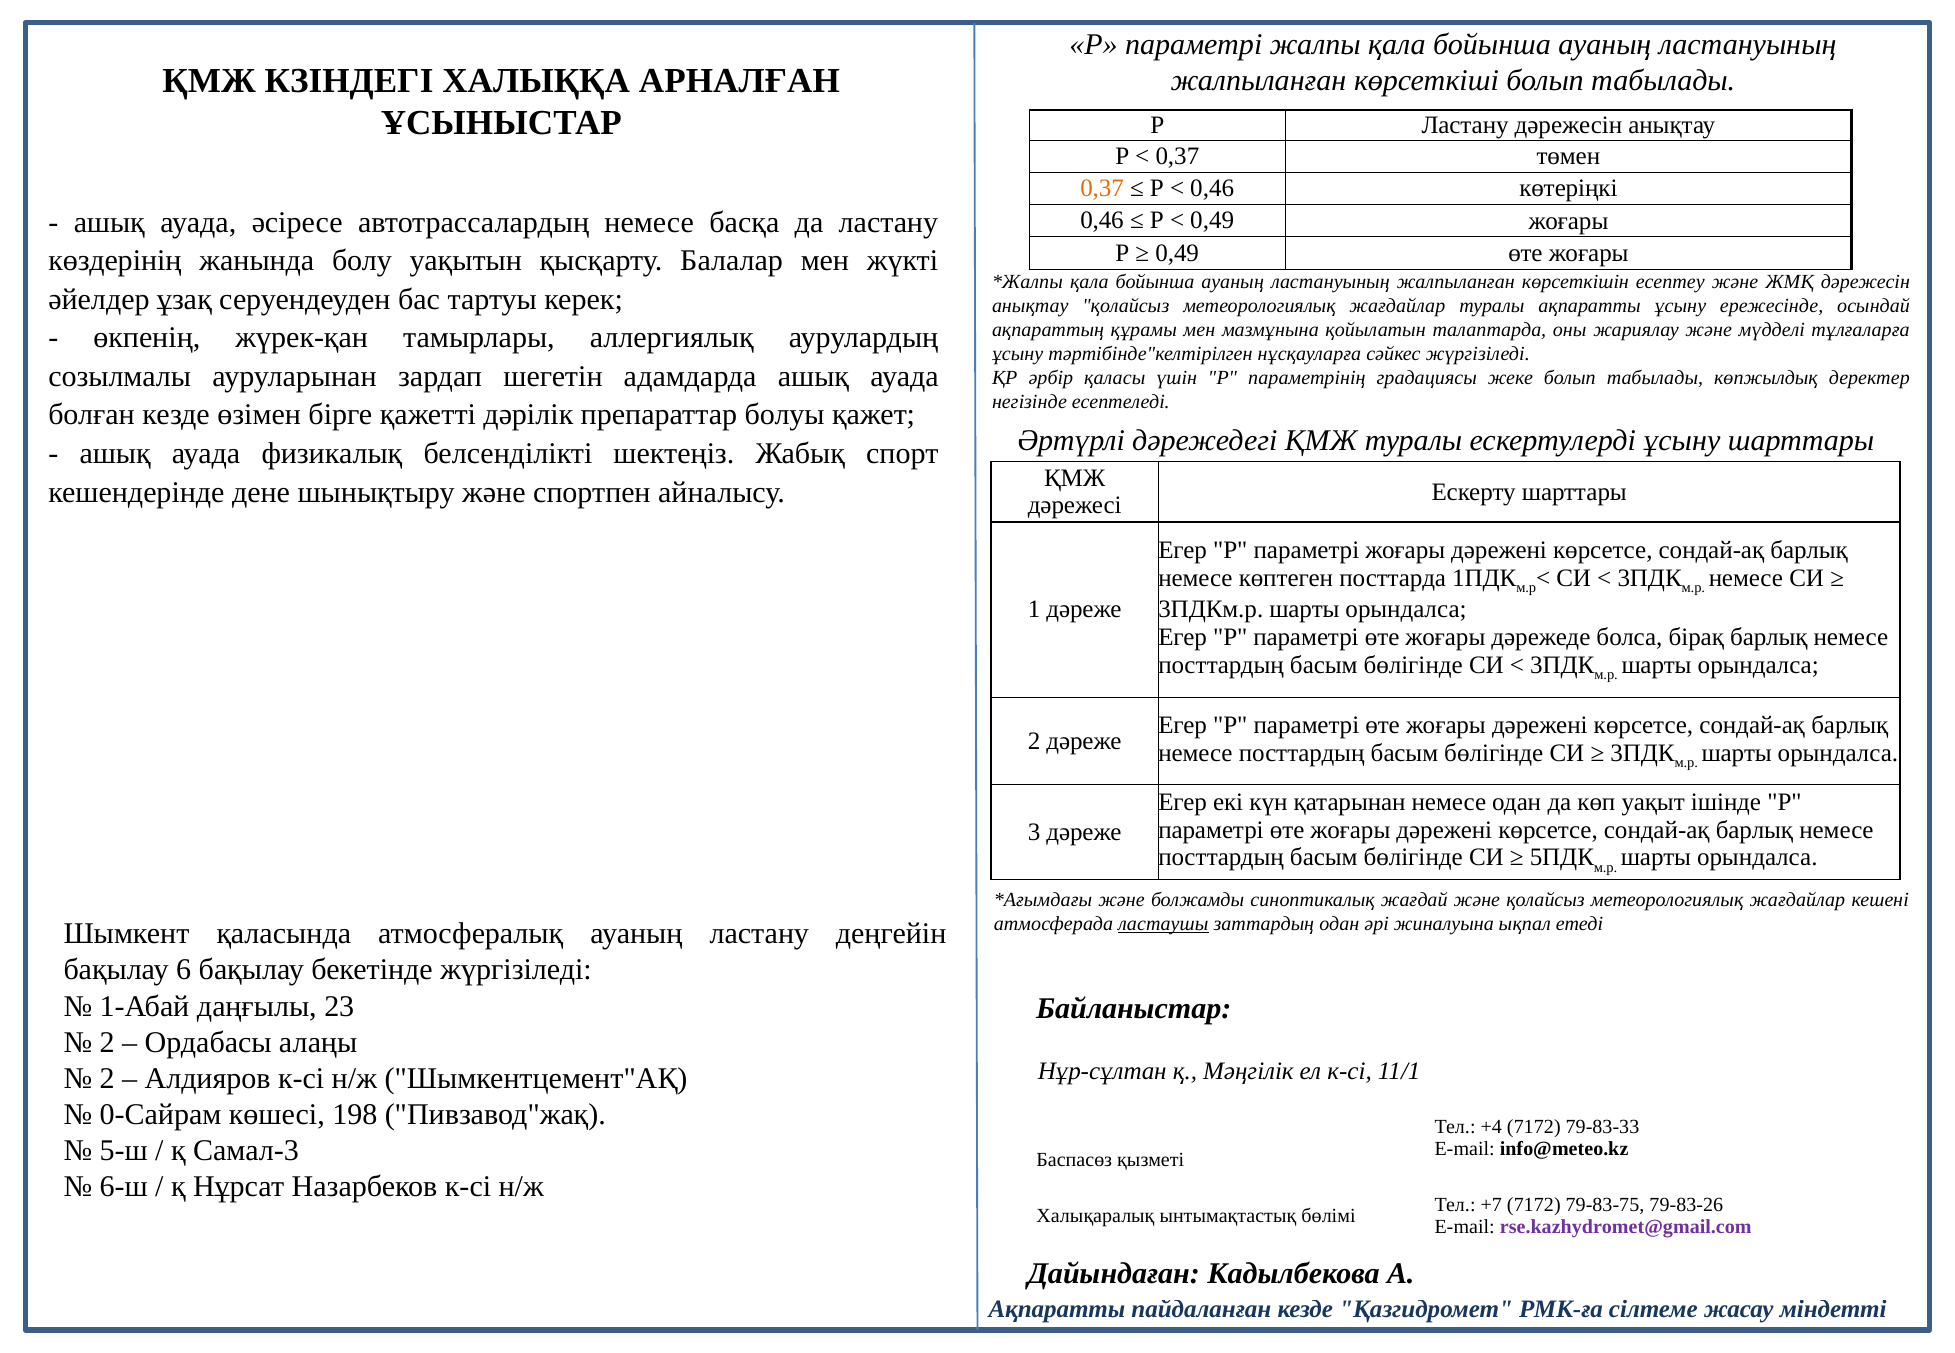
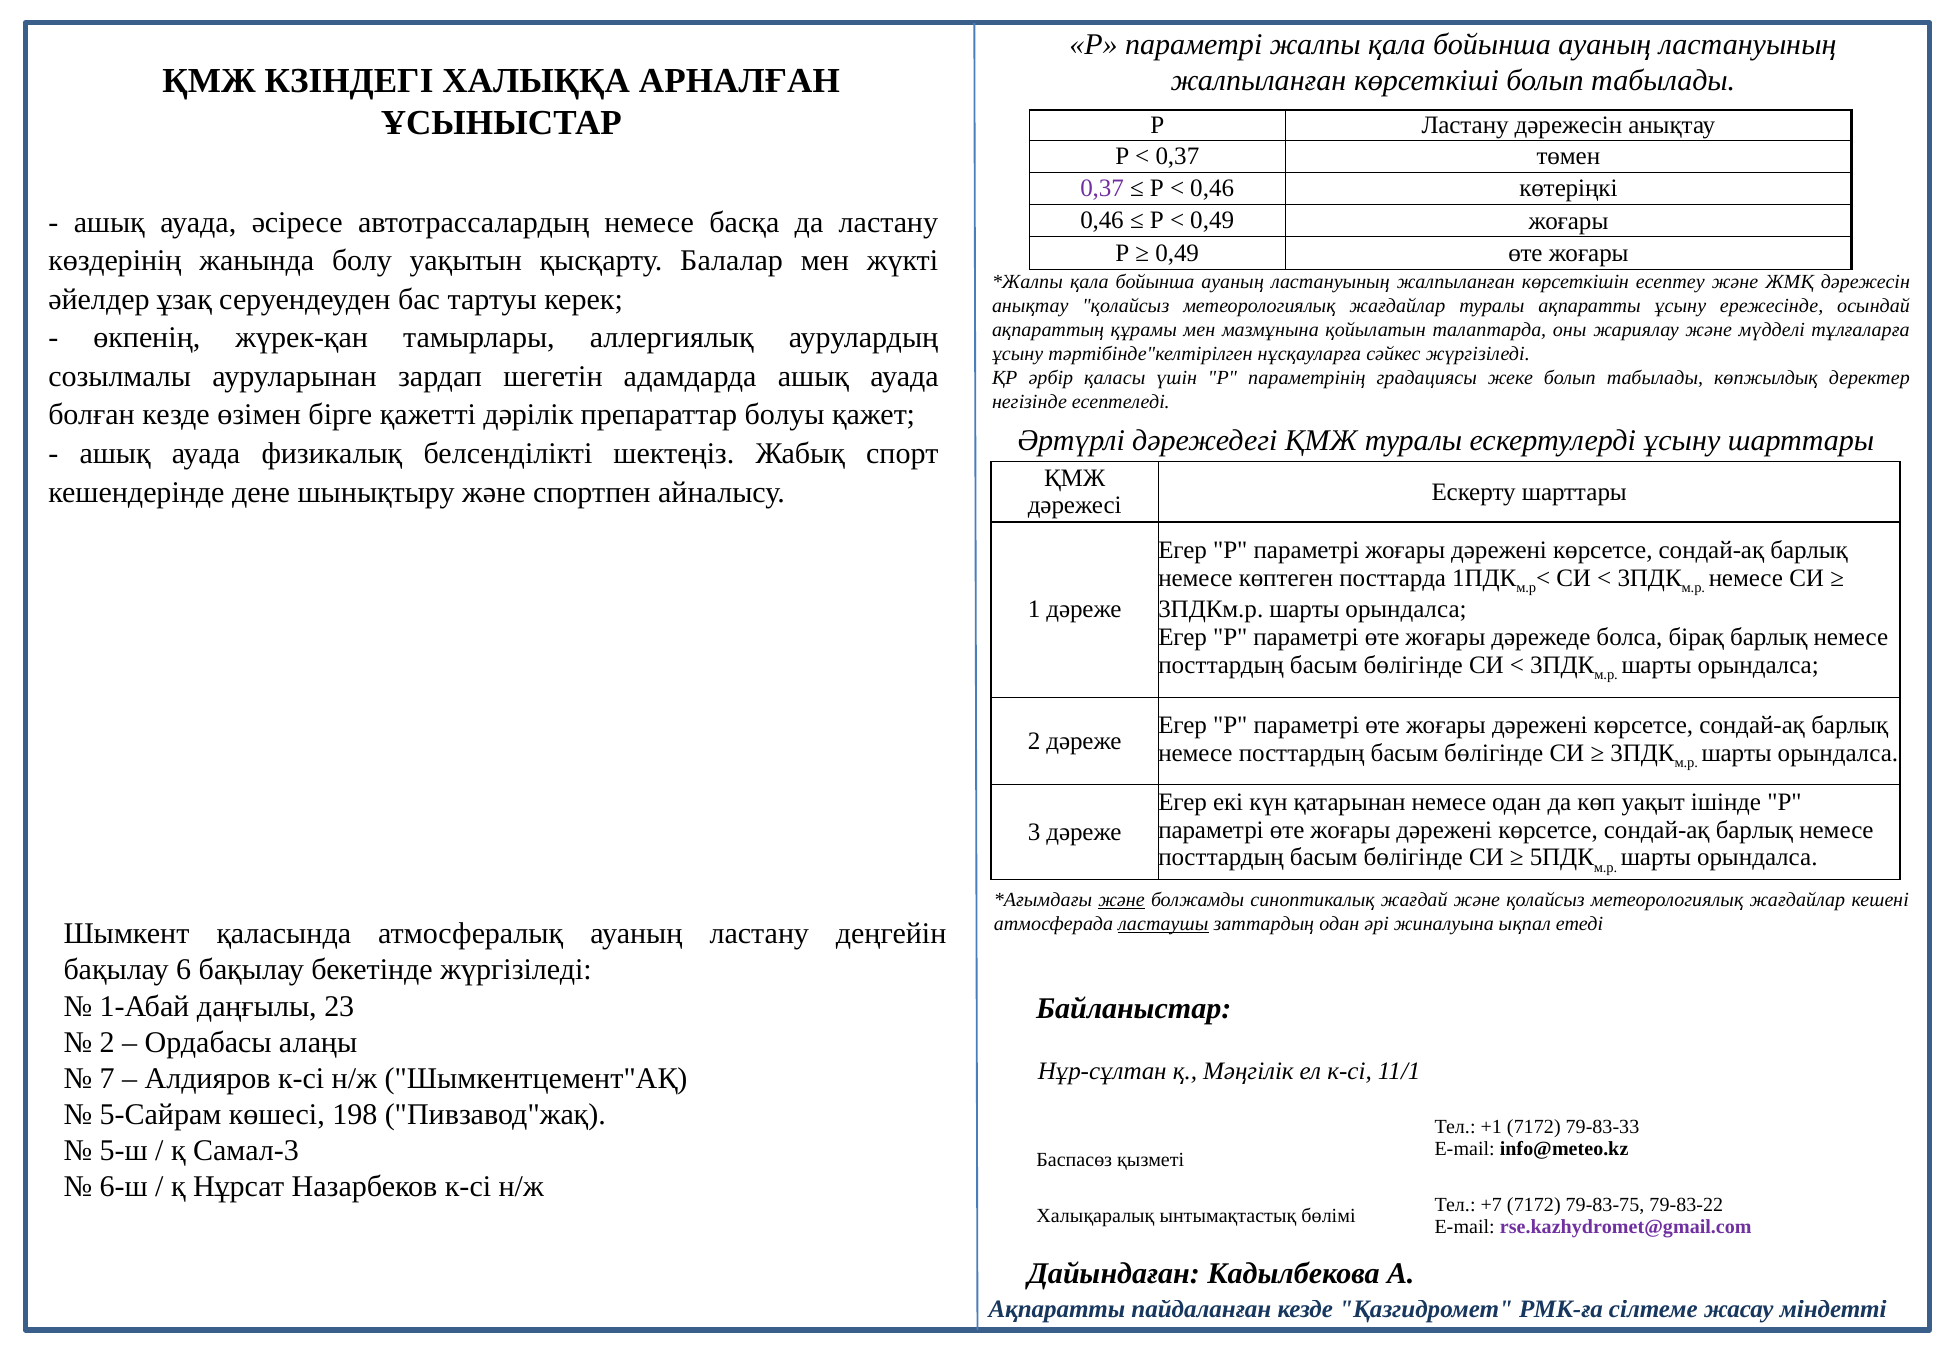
0,37 colour: orange -> purple (1102, 188)
және underline: none -> present (1121, 901)
2: 2 -> 7 (107, 1079)
0-Сайрам: 0-Сайрам -> 5-Сайрам (161, 1115)
+4: +4 -> +1 (1491, 1127)
79-83-26: 79-83-26 -> 79-83-22 (1686, 1205)
